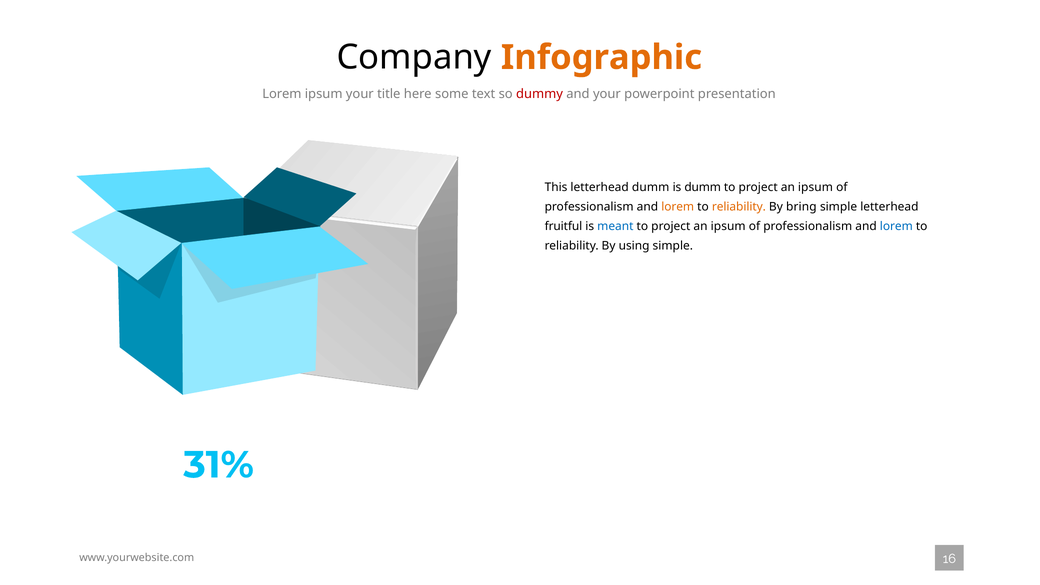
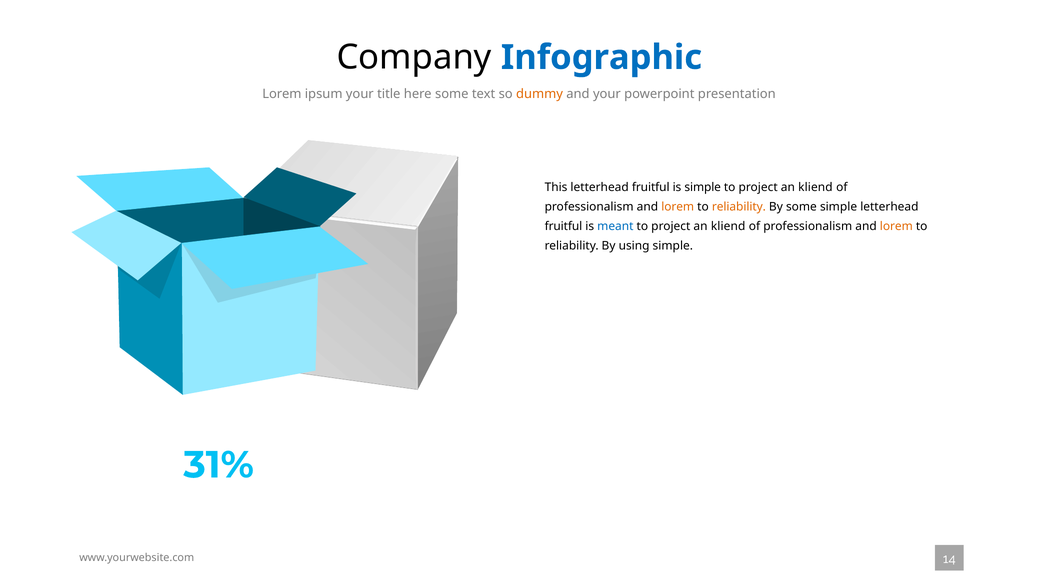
Infographic colour: orange -> blue (601, 57)
dummy colour: red -> orange (539, 94)
This letterhead dumm: dumm -> fruitful (651, 187)
is dumm: dumm -> simple (703, 187)
ipsum: ipsum -> kliend (815, 187)
By bring: bring -> some (801, 207)
ipsum: ipsum -> kliend (728, 226)
lorem colour: blue -> orange (896, 226)
16: 16 -> 14 (949, 559)
